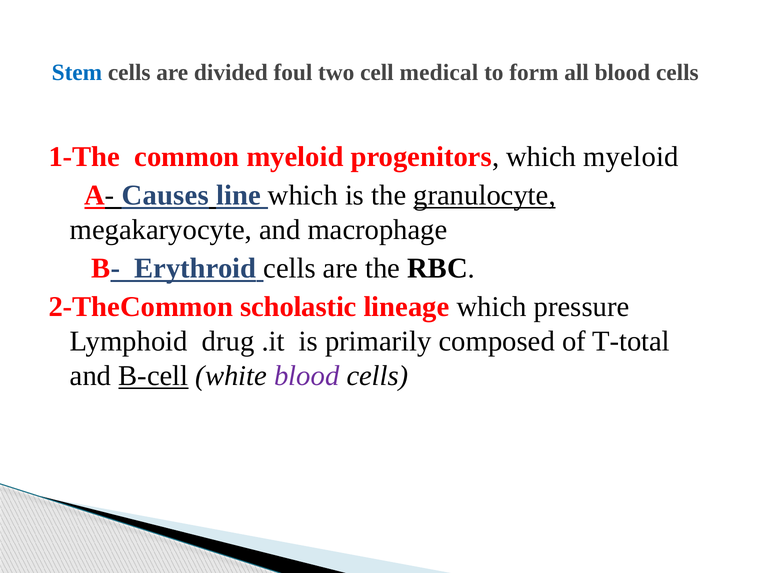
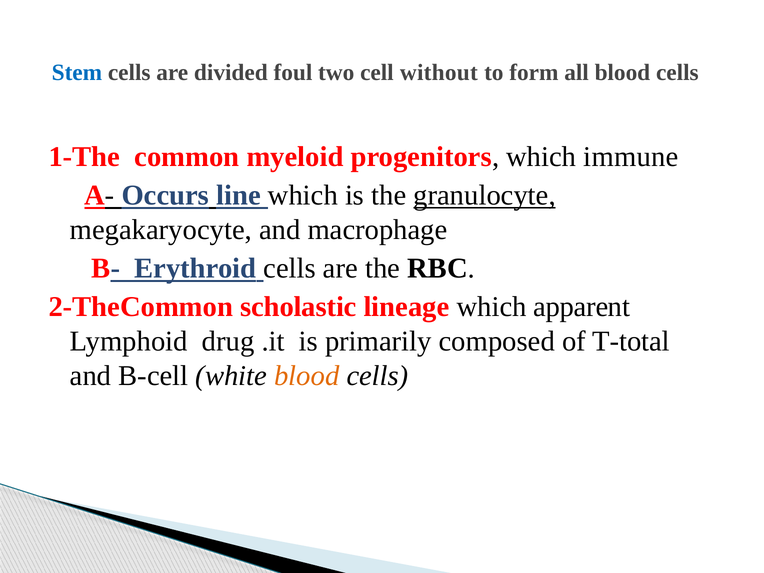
medical: medical -> without (439, 72)
which myeloid: myeloid -> immune (631, 157)
Causes: Causes -> Occurs (165, 195)
pressure: pressure -> apparent (582, 307)
B-cell underline: present -> none (153, 376)
blood colour: purple -> orange (307, 376)
